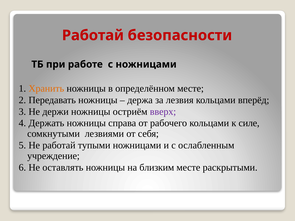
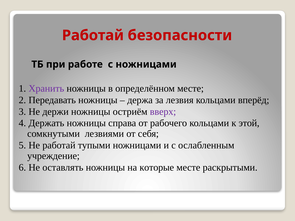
Хранить colour: orange -> purple (46, 89)
силе: силе -> этой (249, 123)
близким: близким -> которые (157, 168)
